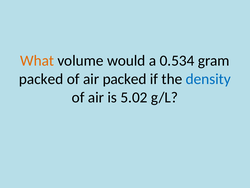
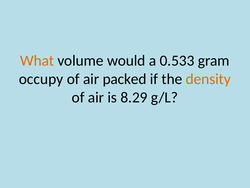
0.534: 0.534 -> 0.533 (177, 60)
packed: packed -> occupy (41, 79)
density colour: blue -> orange (208, 79)
5.02: 5.02 -> 8.29 (134, 97)
